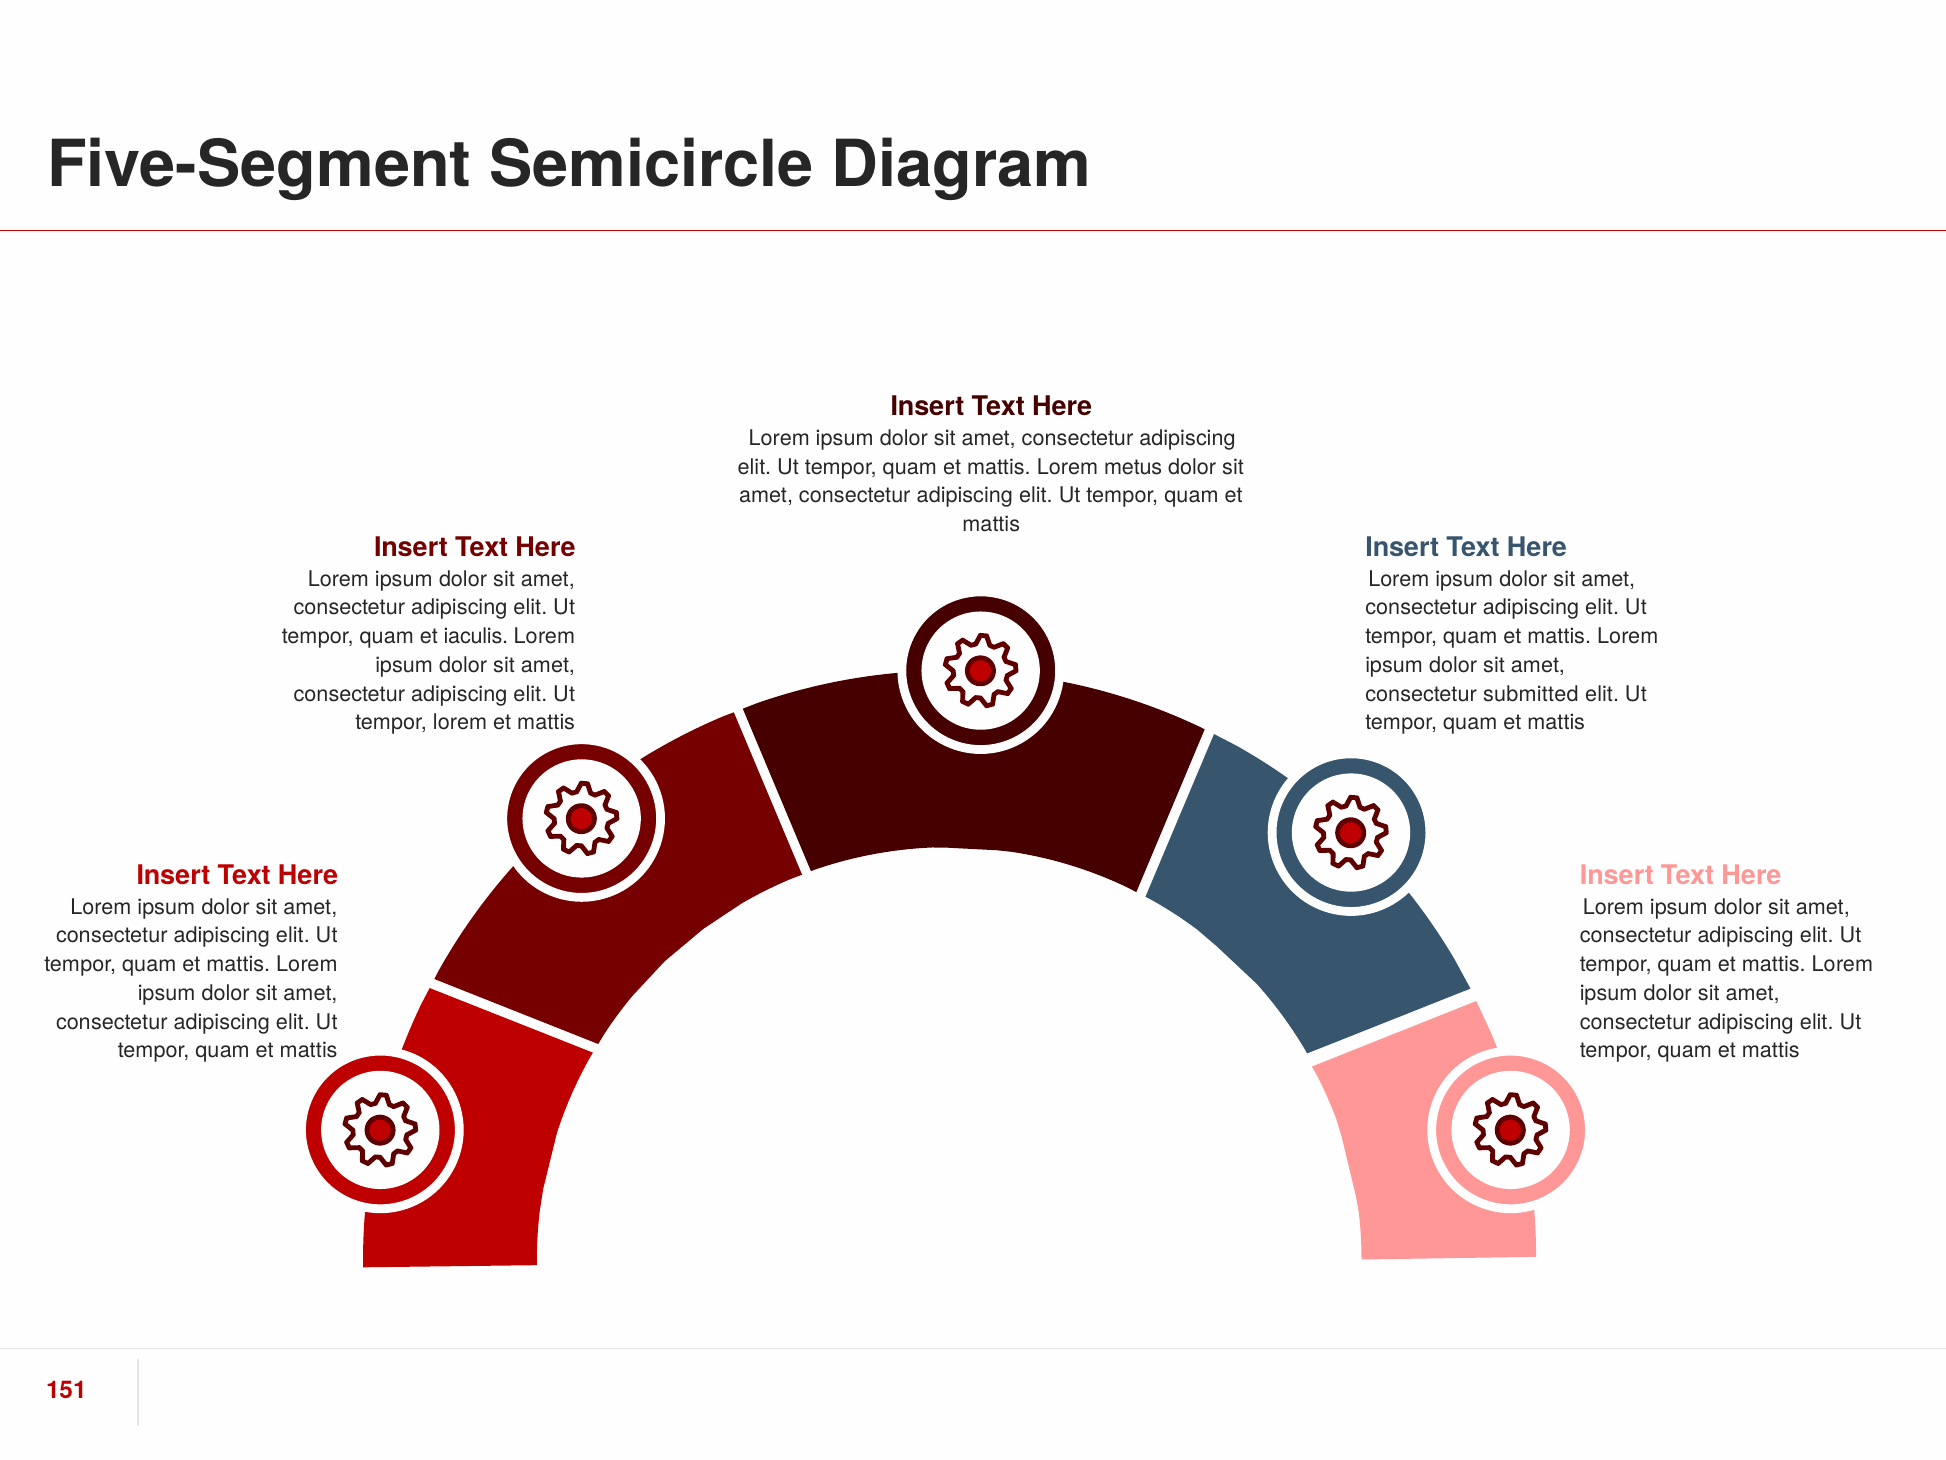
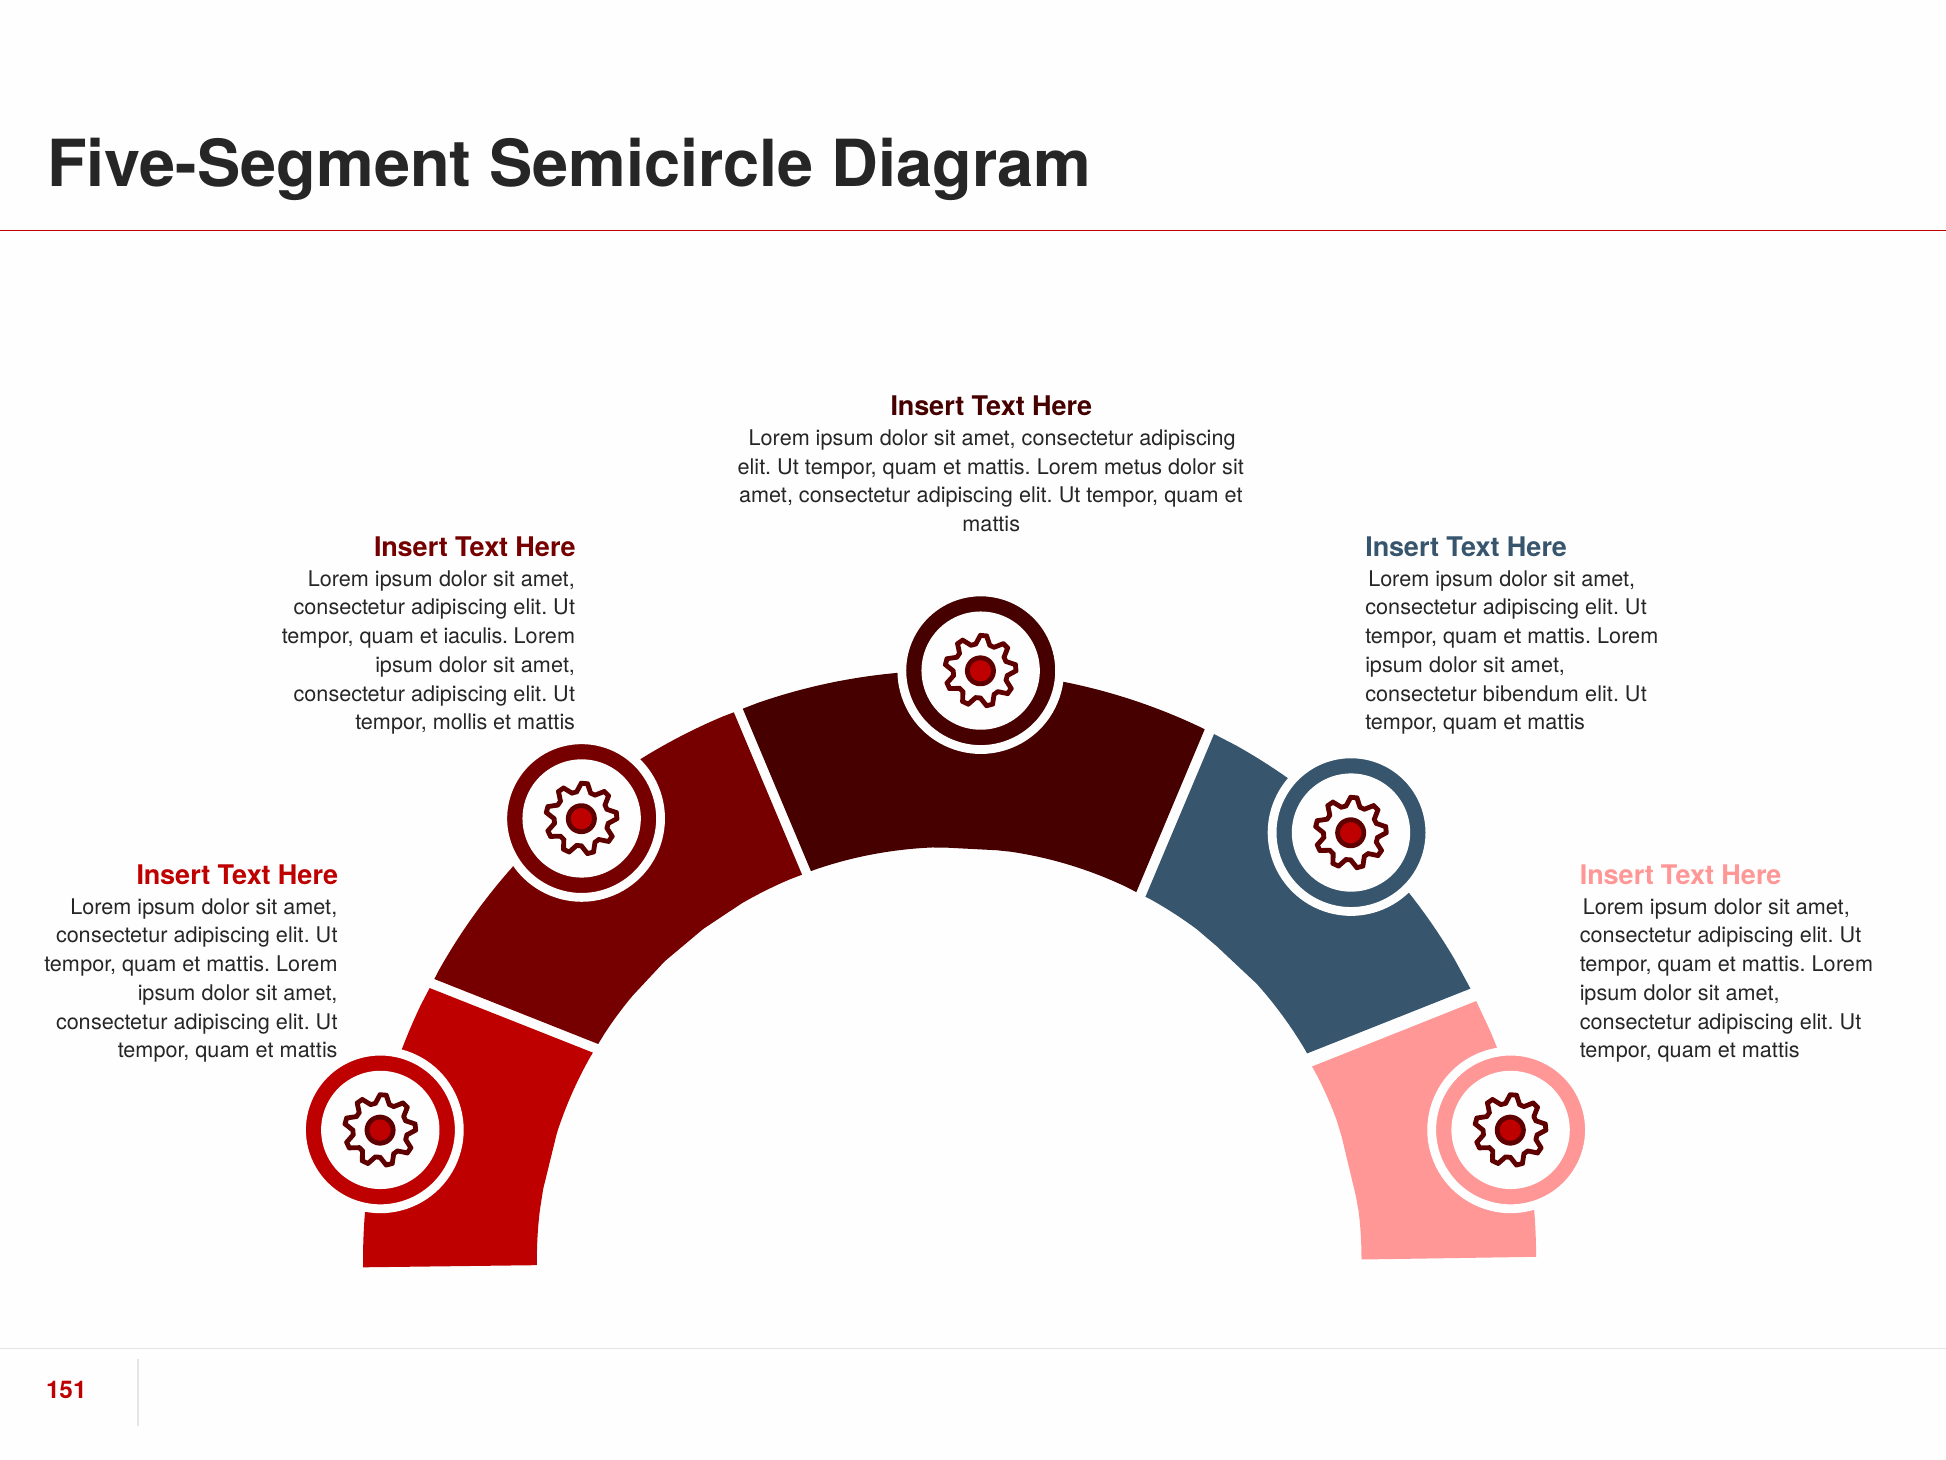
submitted: submitted -> bibendum (1531, 694)
tempor lorem: lorem -> mollis (460, 722)
